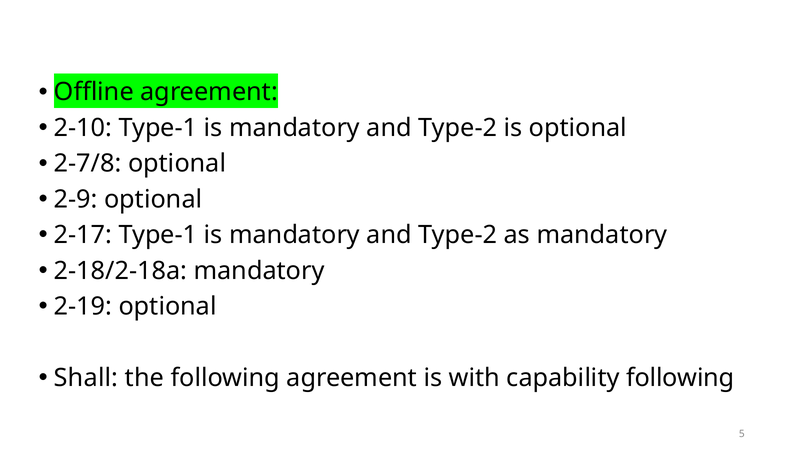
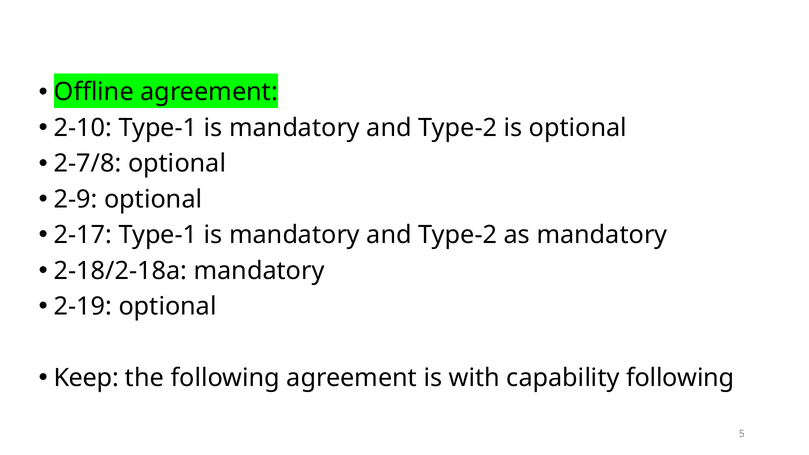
Shall: Shall -> Keep (86, 378)
